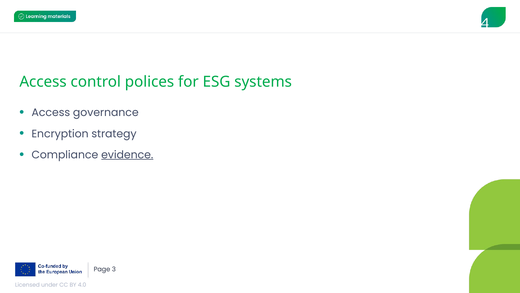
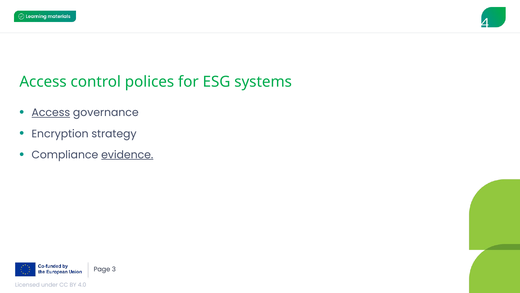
Access underline: none -> present (51, 113)
